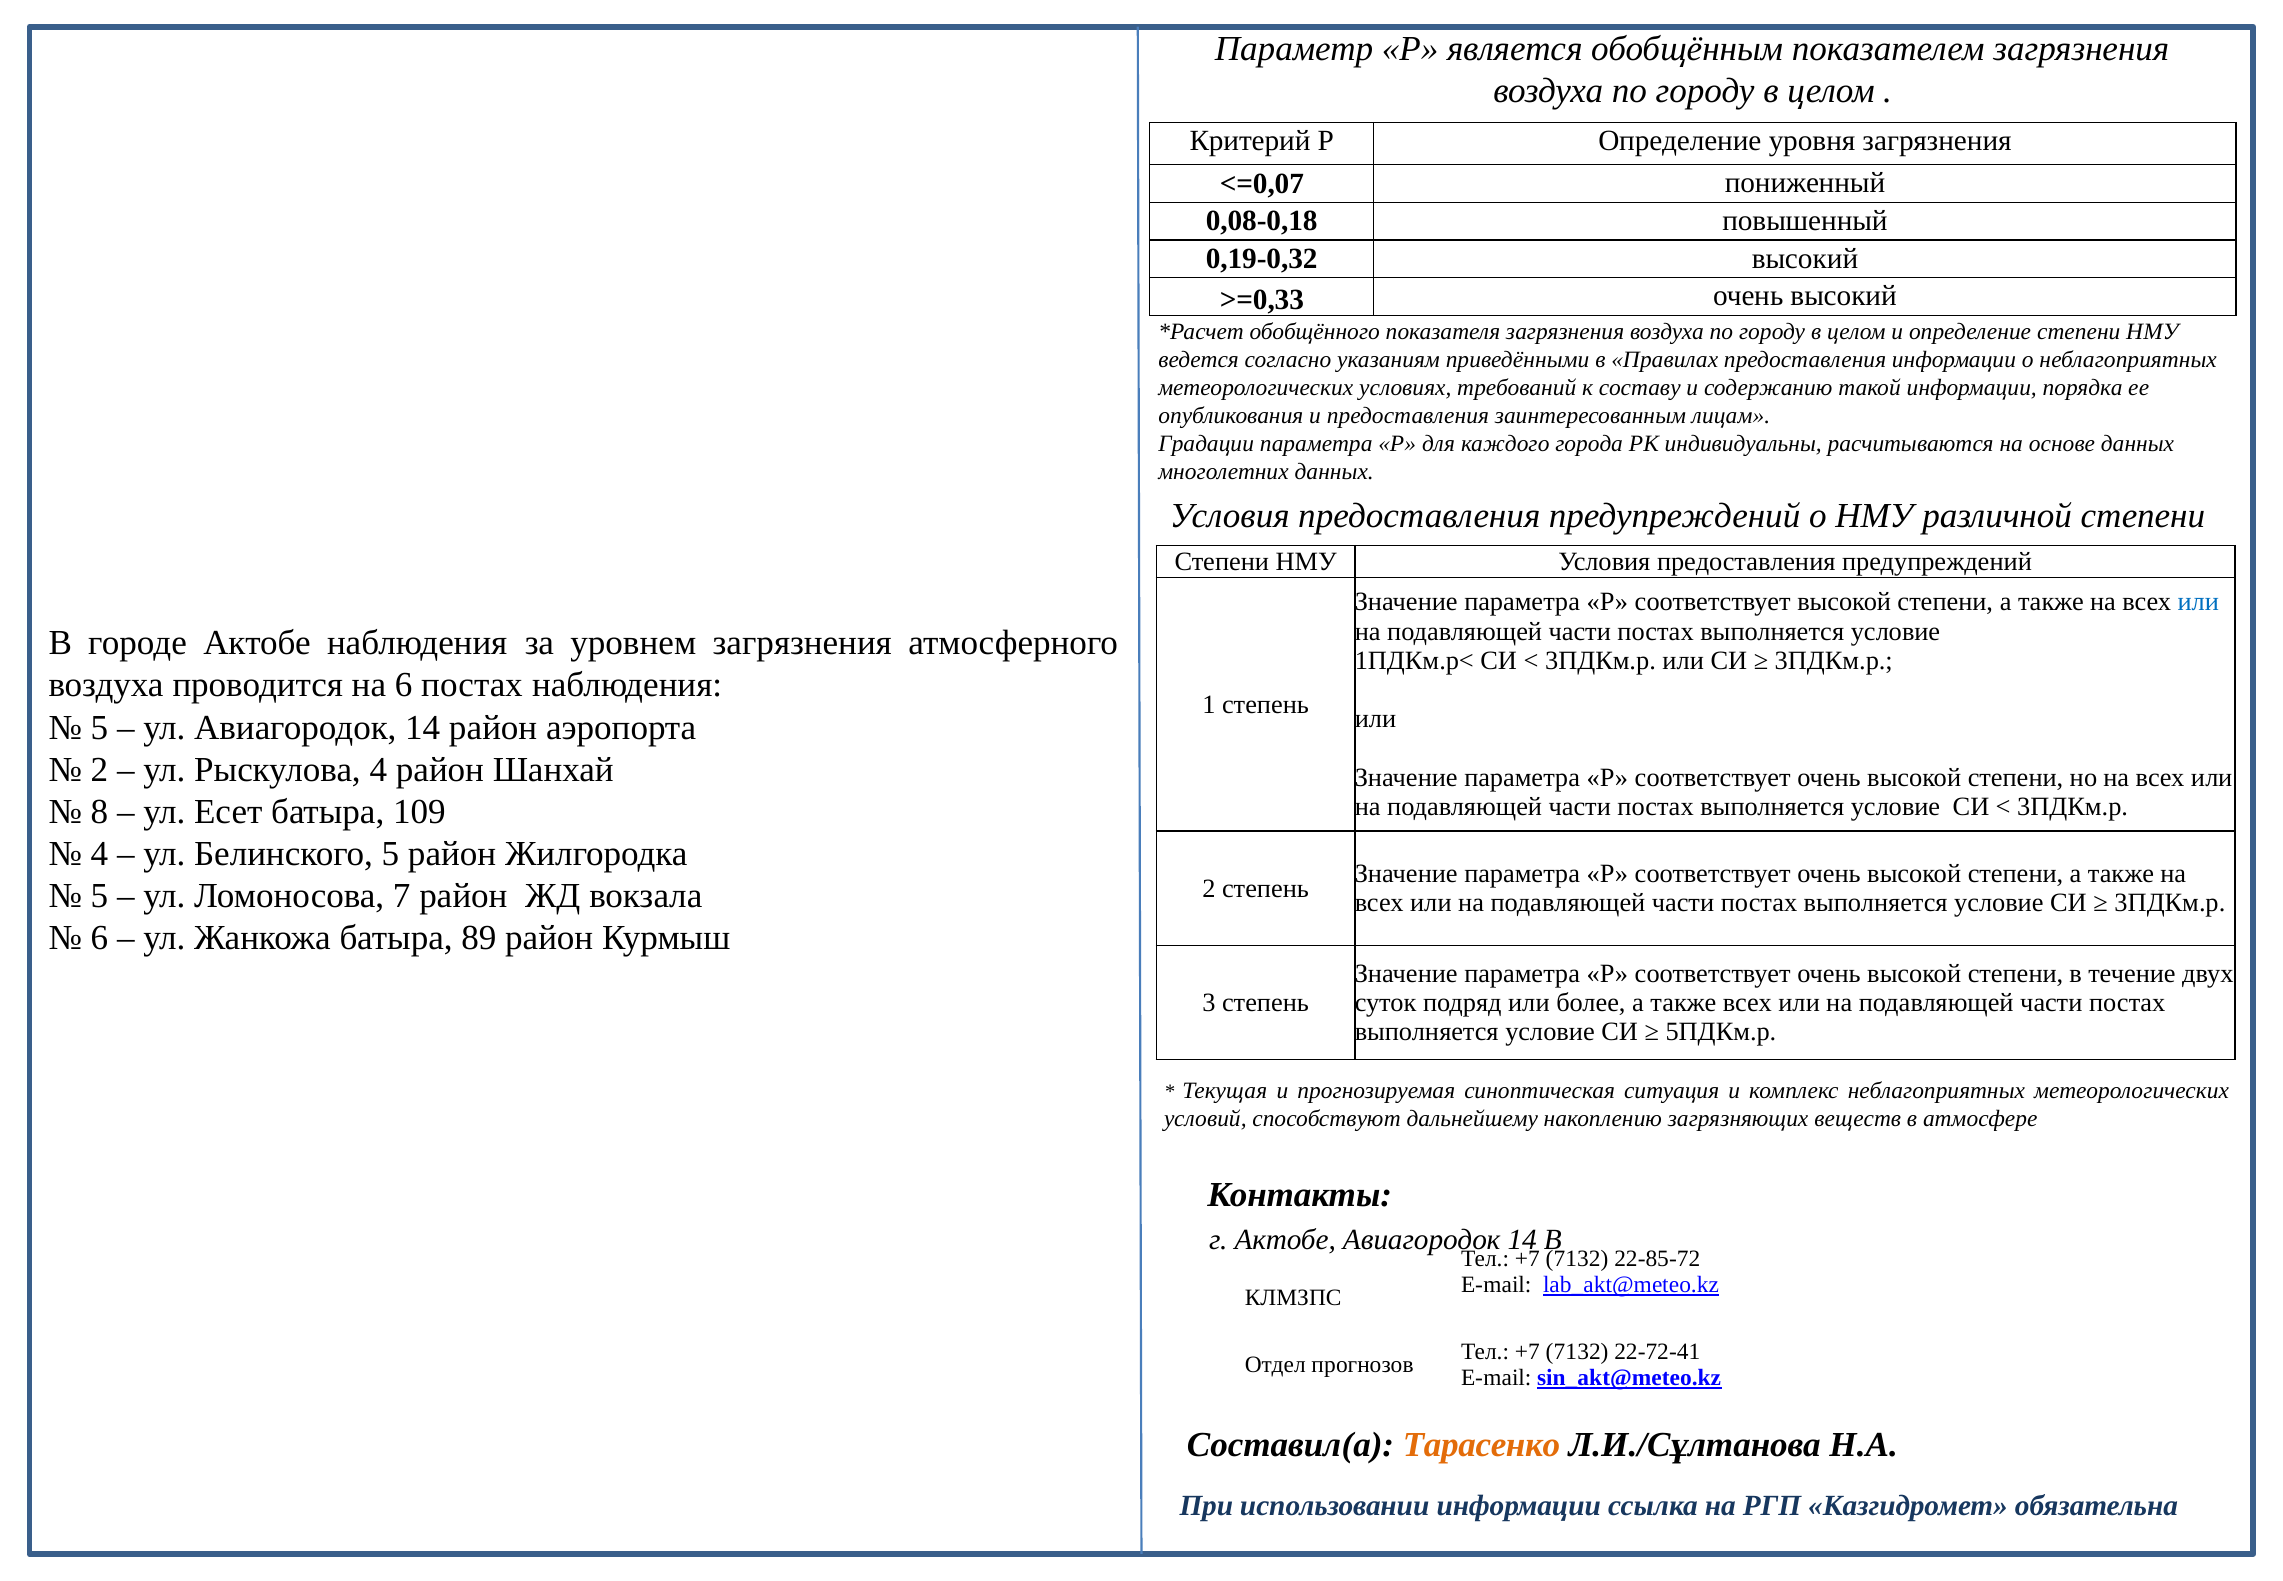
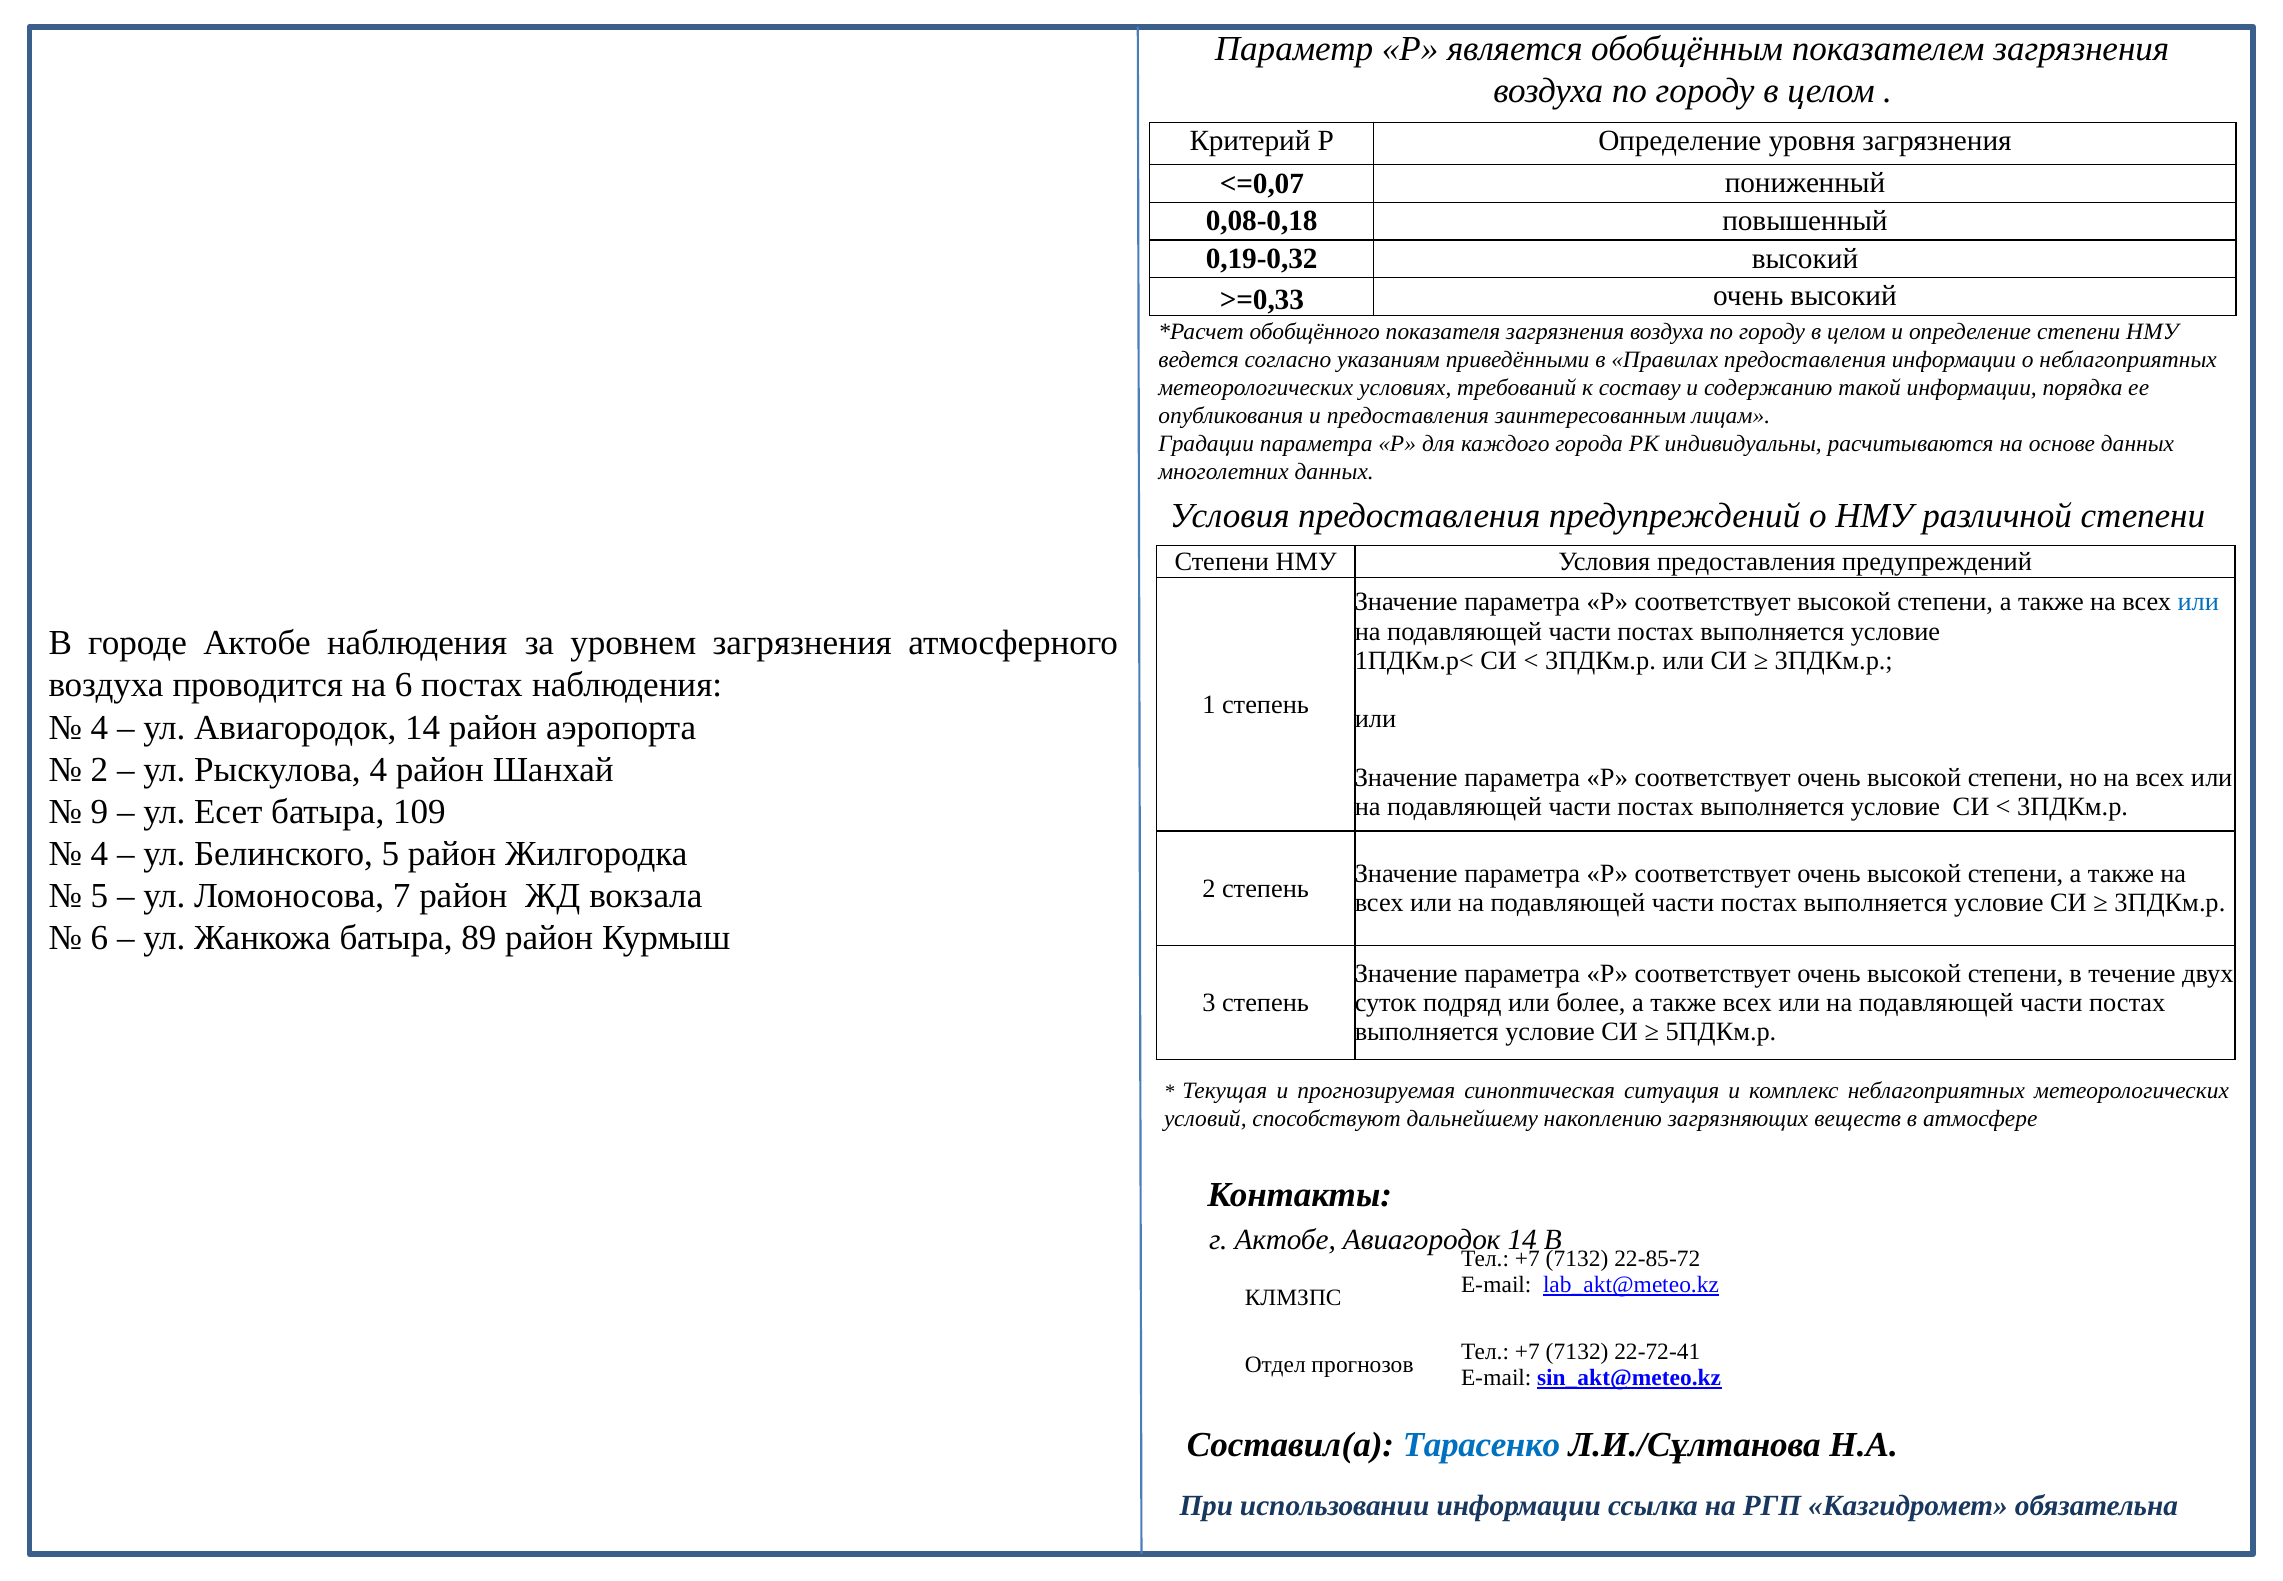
5: 5 -> 4 (99, 727)
8: 8 -> 9 (99, 812)
Тарасенко colour: orange -> blue (1481, 1444)
